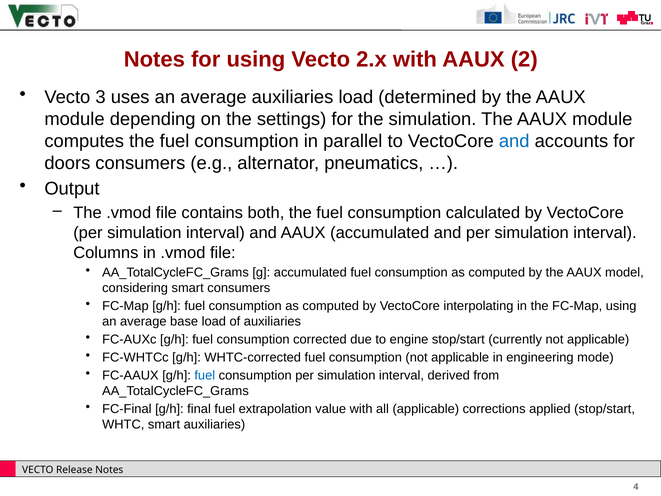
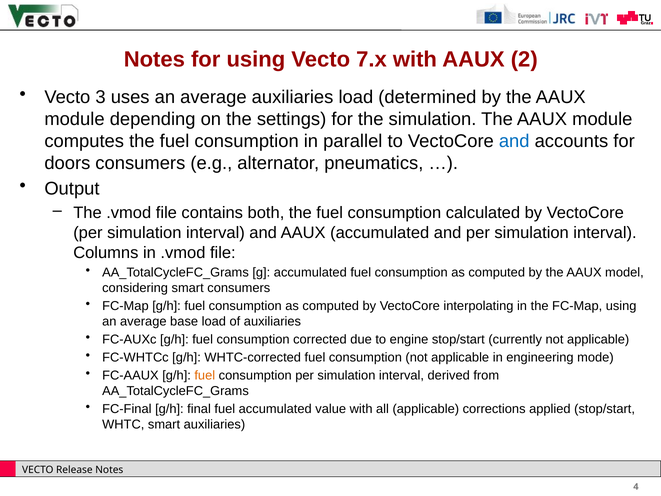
2.x: 2.x -> 7.x (372, 59)
fuel colour: blue -> orange (205, 375)
fuel extrapolation: extrapolation -> accumulated (275, 409)
